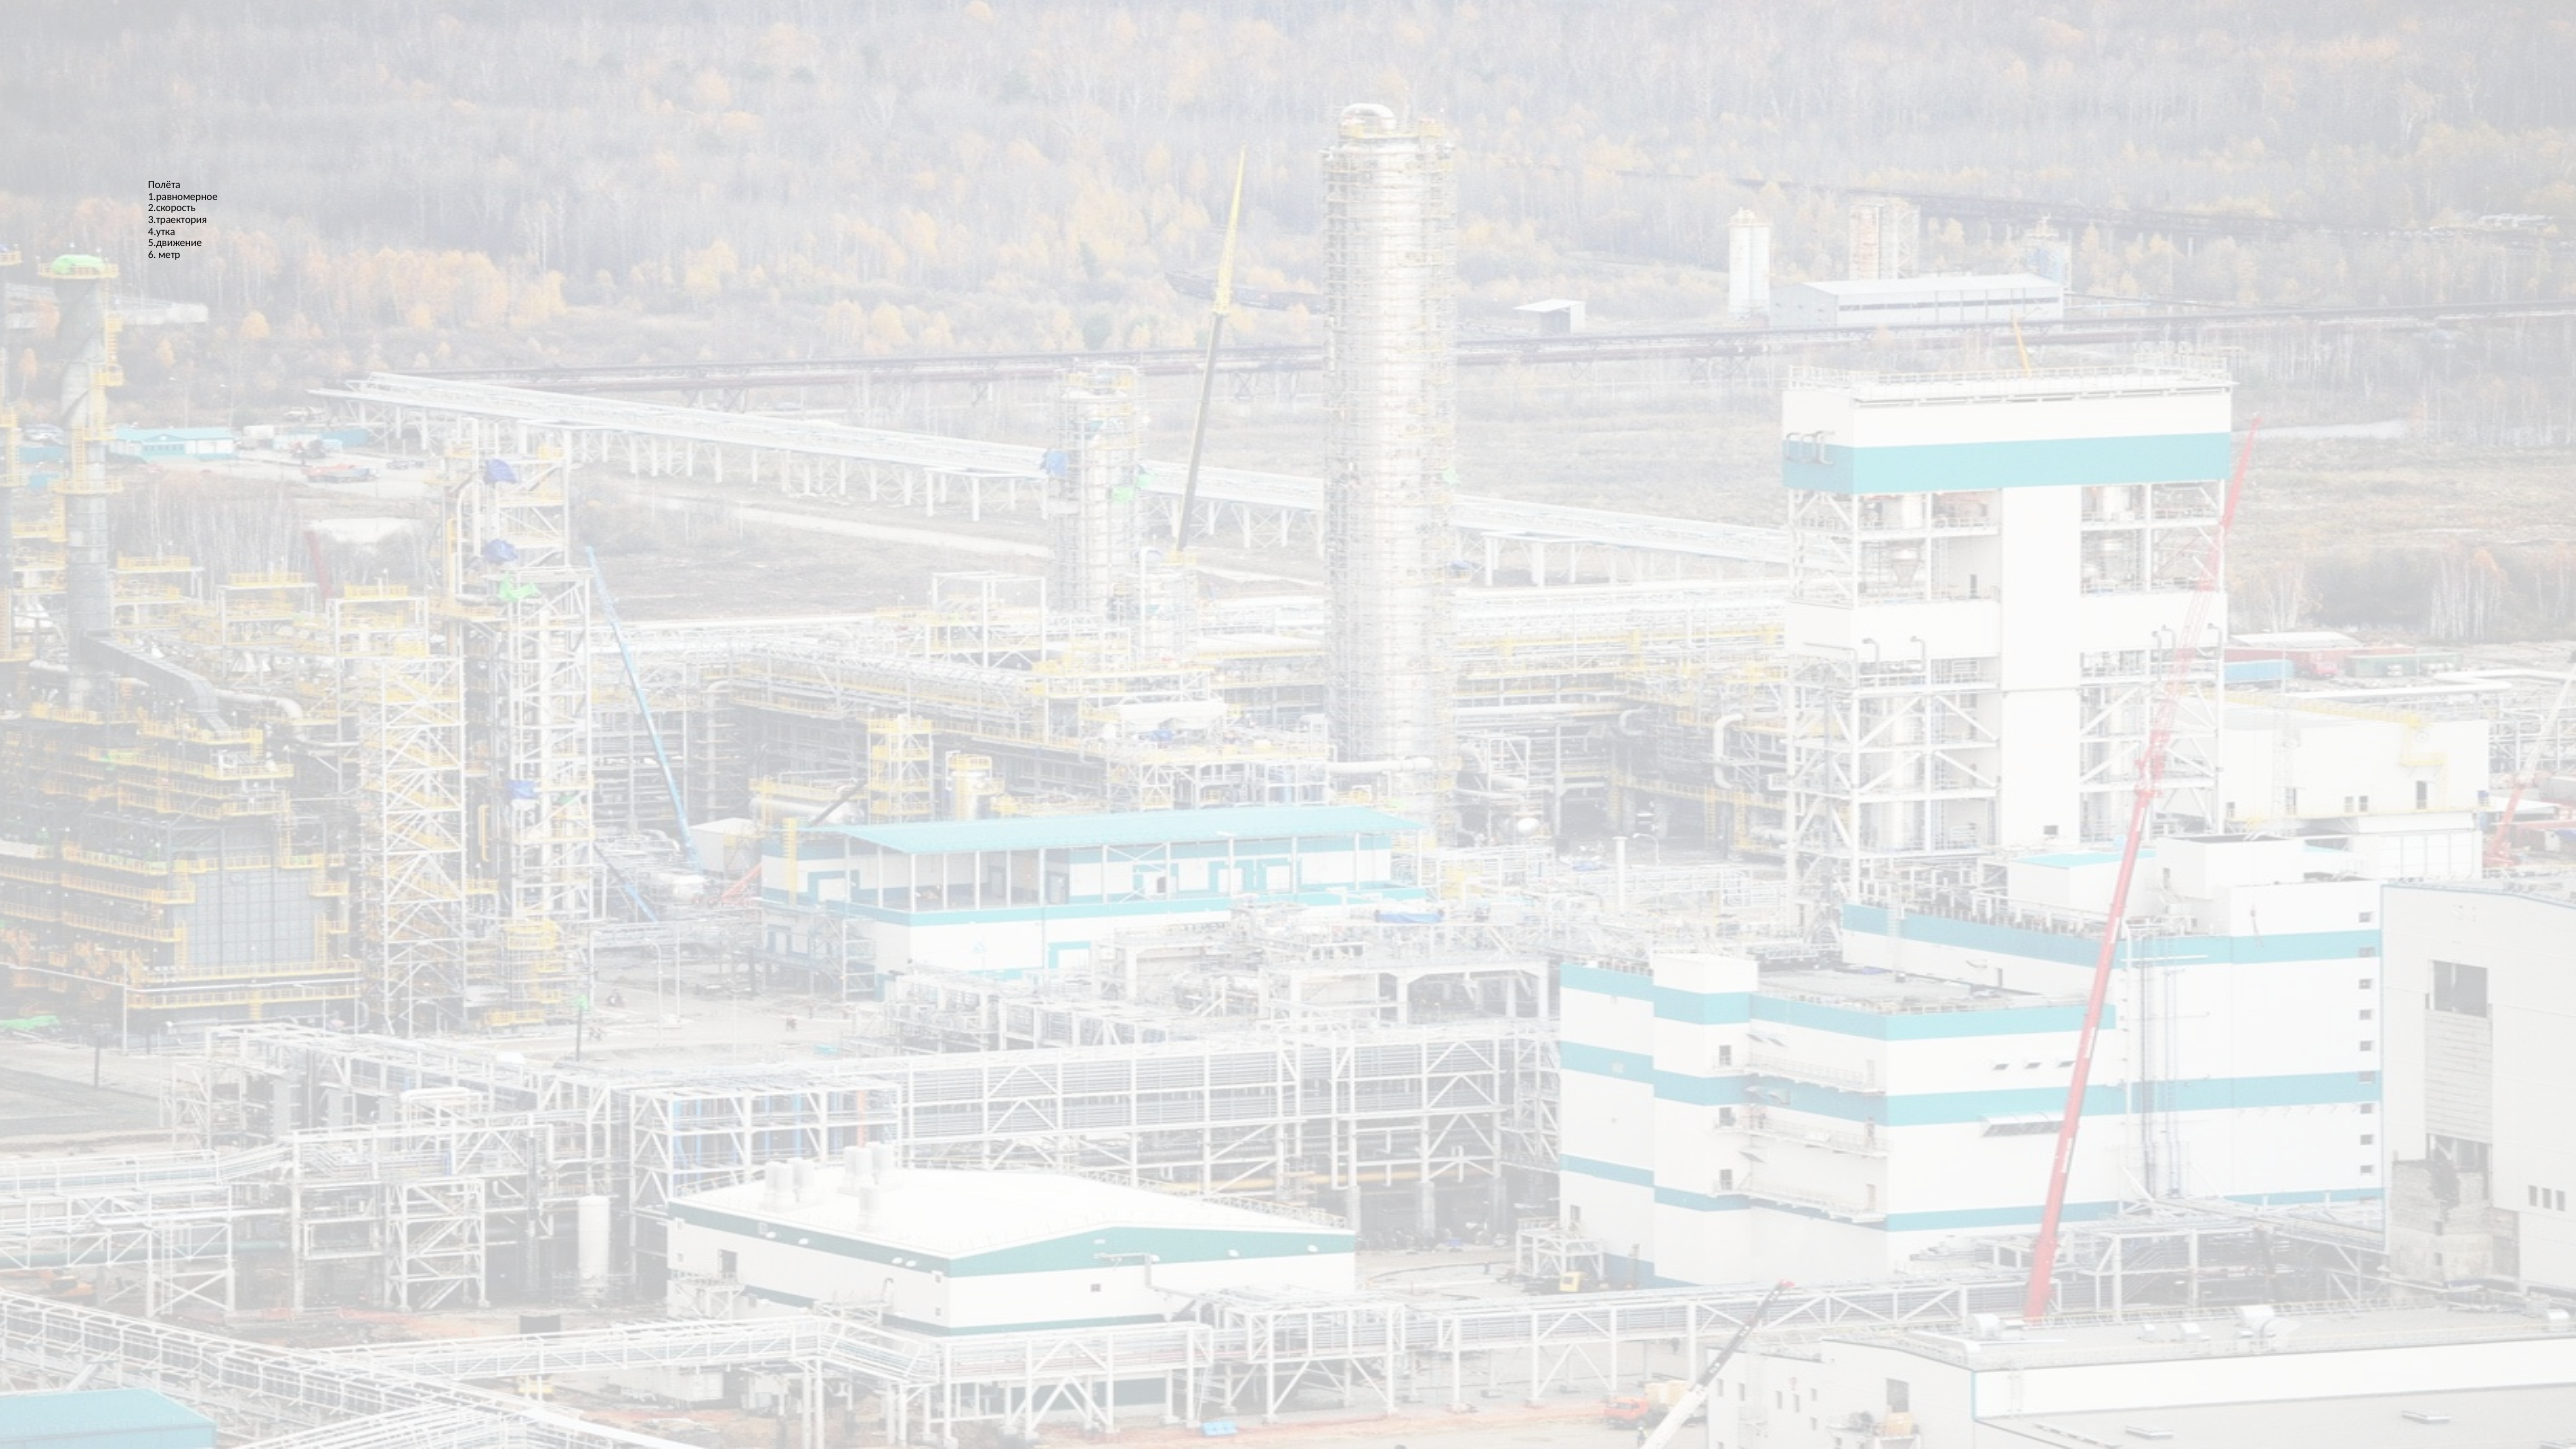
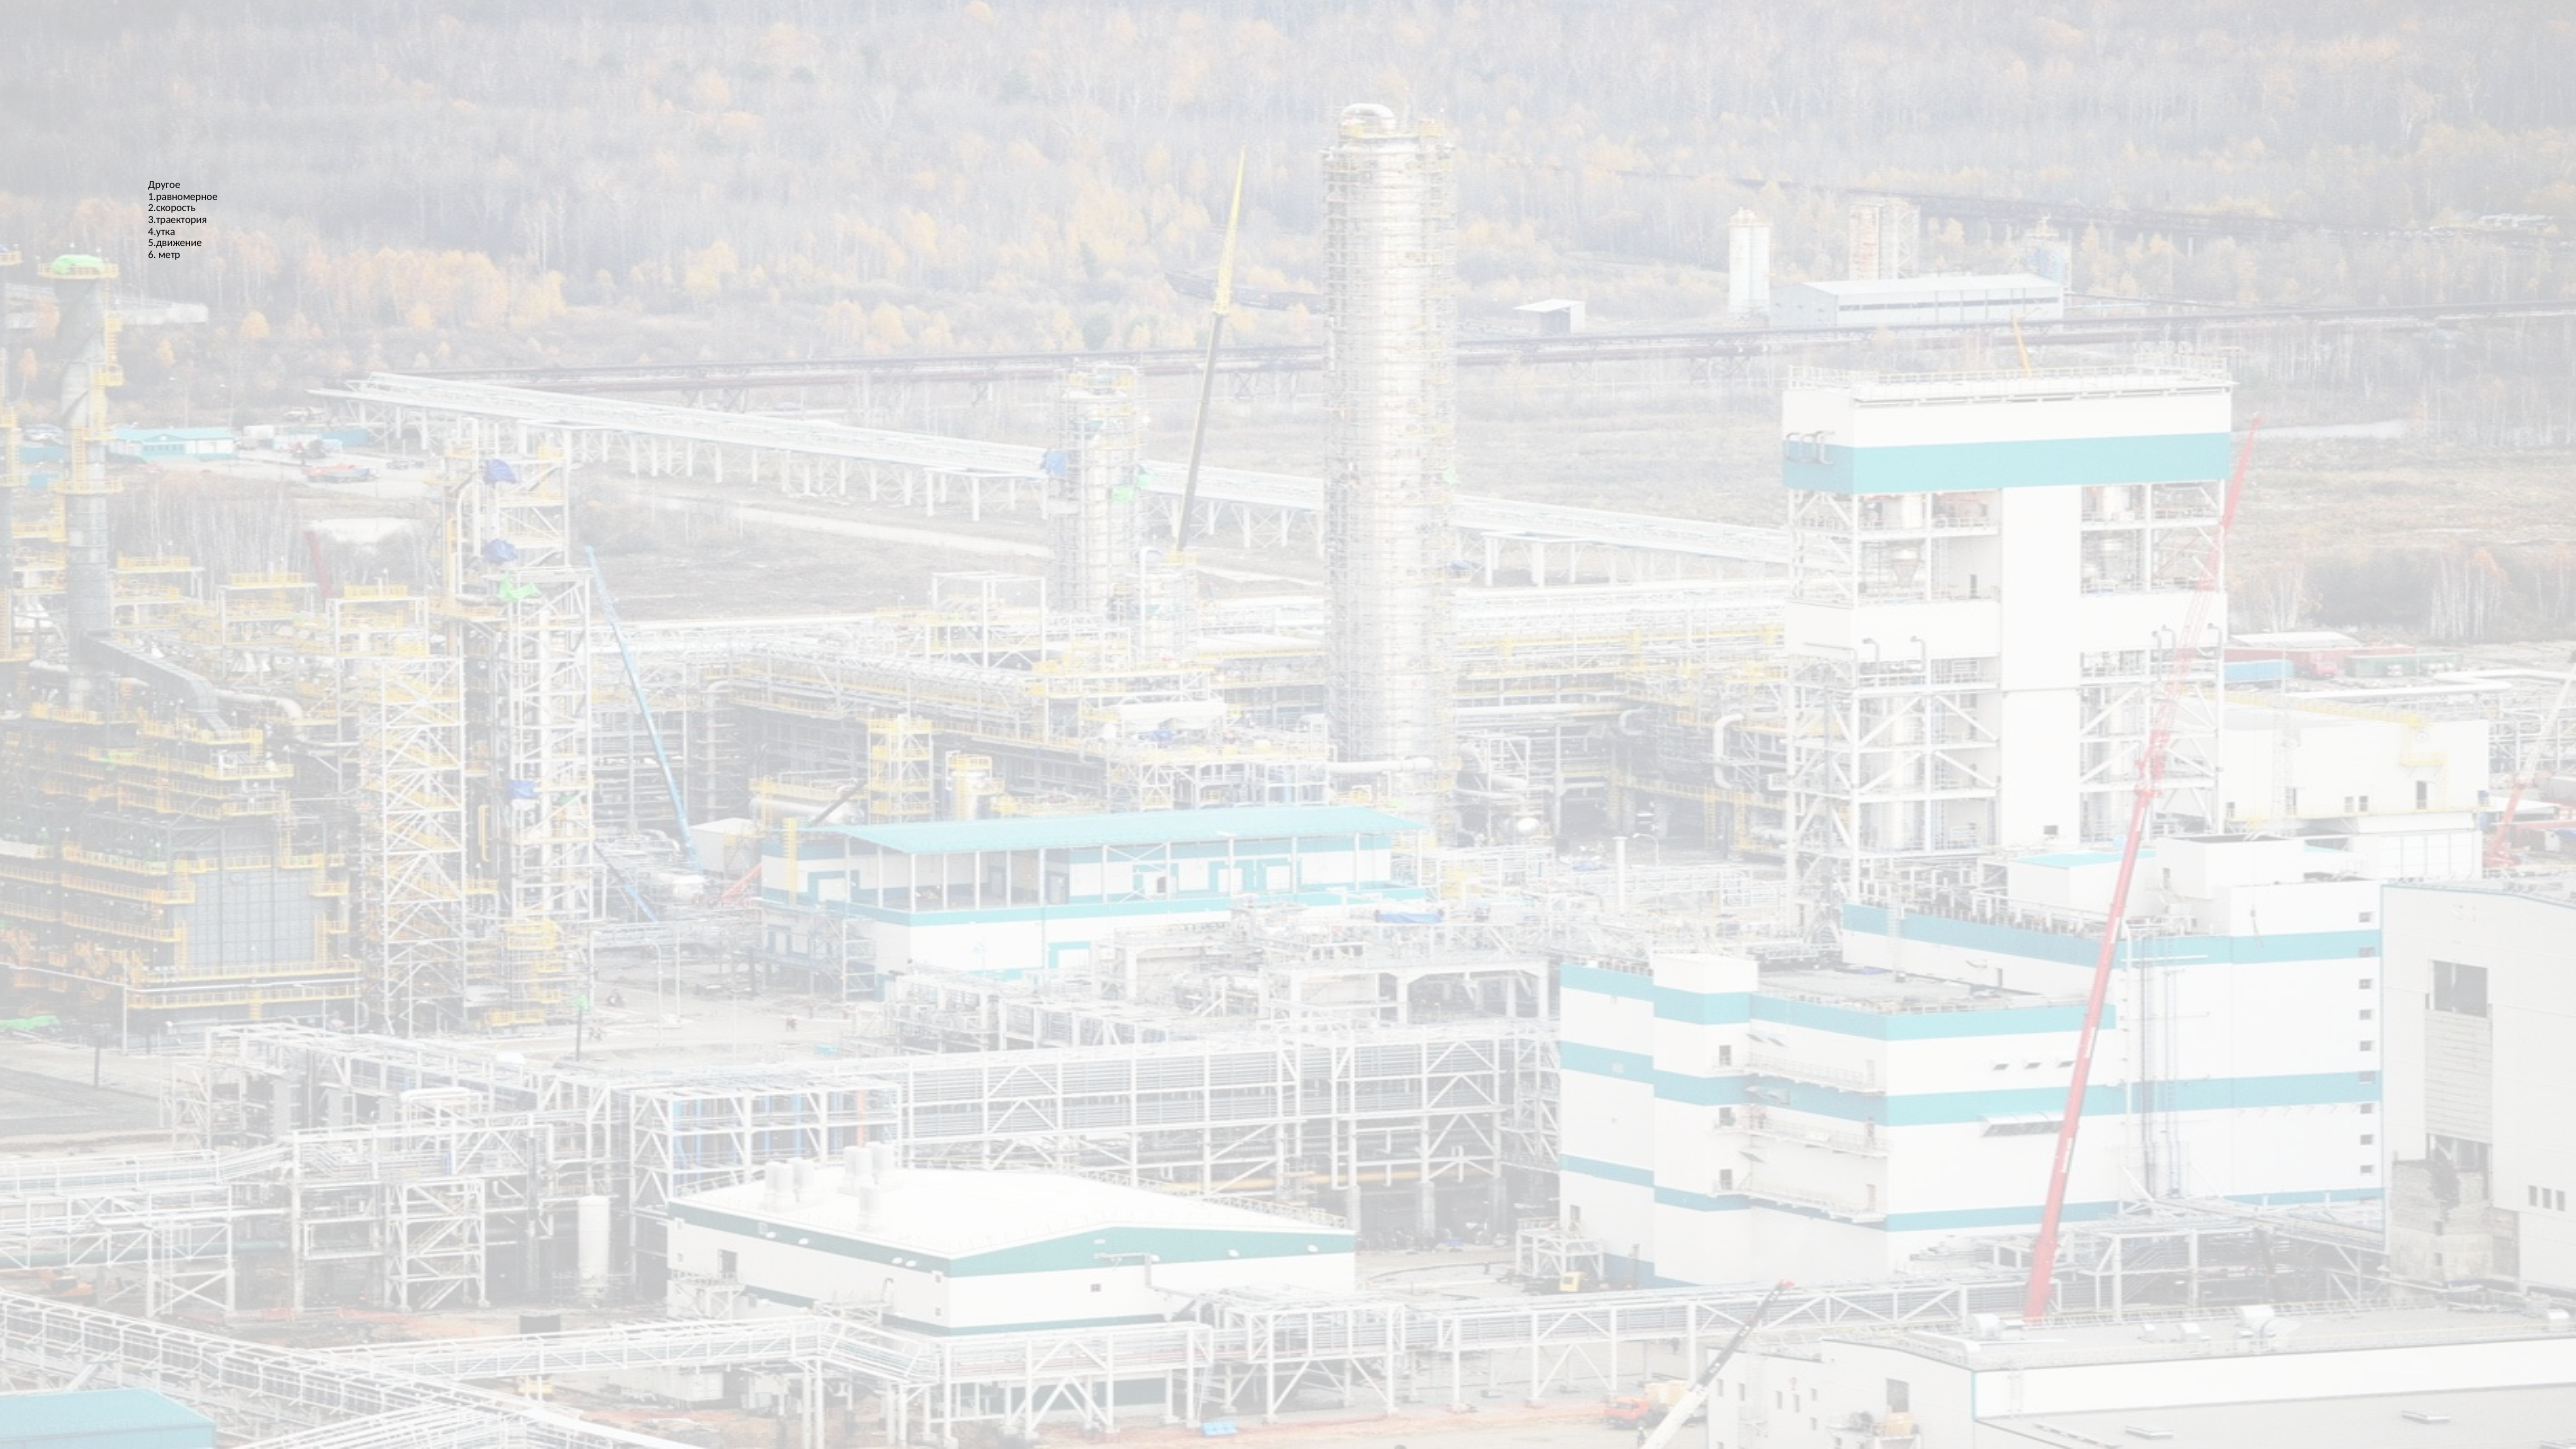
Полёта: Полёта -> Другое (164, 185)
